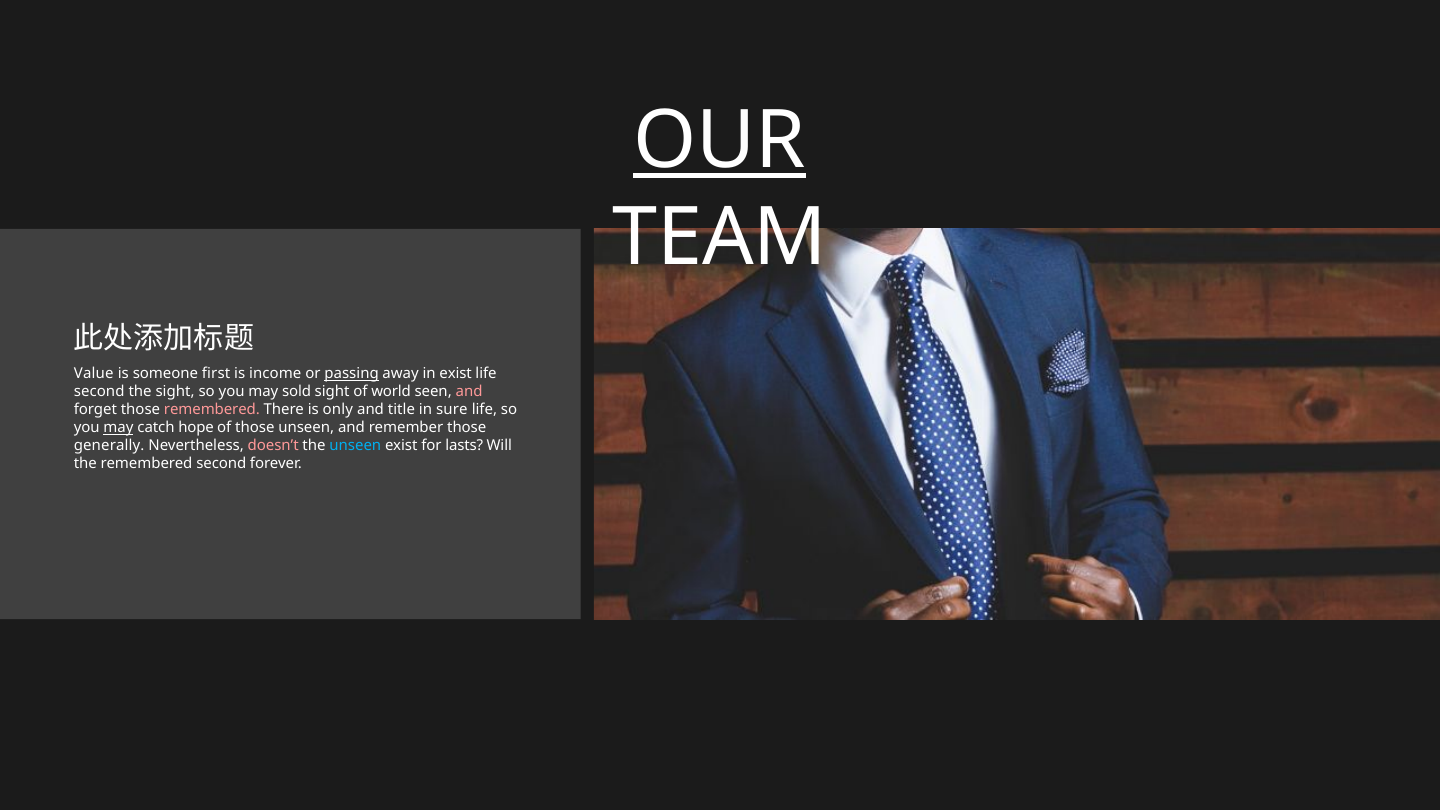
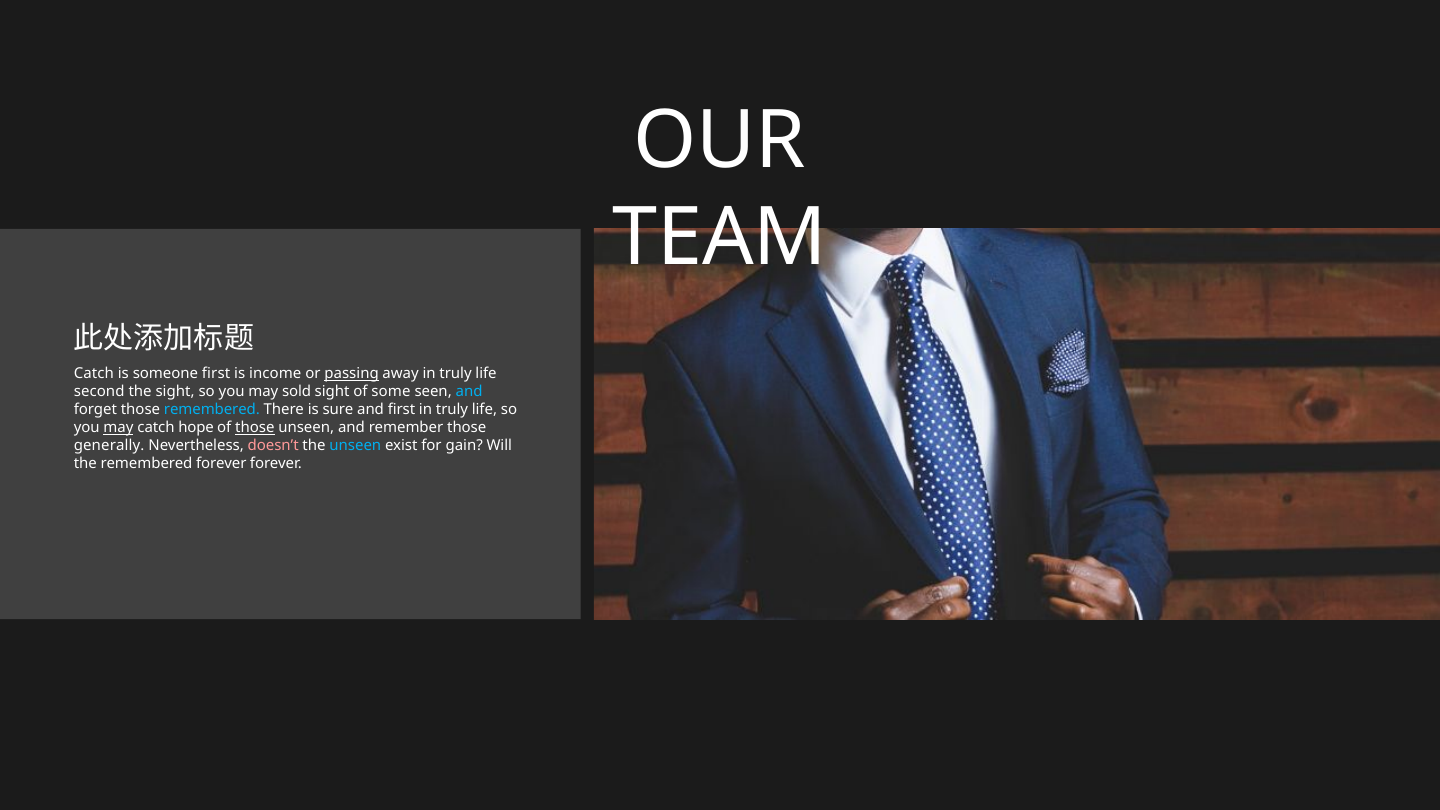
OUR underline: present -> none (720, 140)
Value: Value -> Catch (94, 374)
away in exist: exist -> truly (456, 374)
world: world -> some (391, 392)
and colour: pink -> light blue (469, 392)
remembered colour: pink -> light blue (212, 410)
only: only -> sure (338, 410)
and title: title -> first (402, 410)
sure: sure -> truly (452, 410)
those underline: none -> present (255, 428)
lasts: lasts -> gain (464, 446)
remembered second: second -> forever (221, 464)
